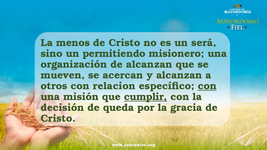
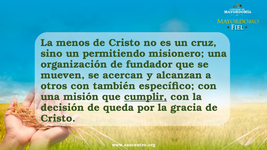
será: será -> cruz (204, 43)
de alcanzan: alcanzan -> fundador (149, 65)
relacion: relacion -> también (114, 86)
con underline: present -> none (207, 86)
